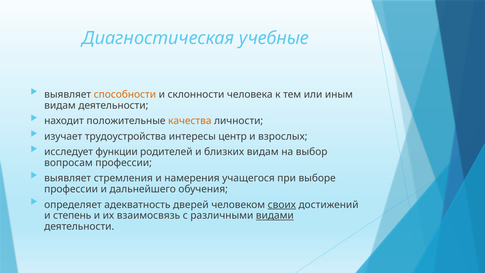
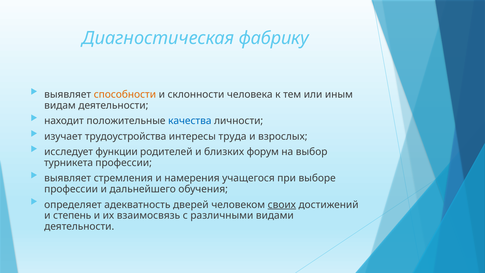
учебные: учебные -> фабрику (274, 38)
качества colour: orange -> blue (190, 121)
центр: центр -> труда (233, 136)
близких видам: видам -> форум (263, 152)
вопросам: вопросам -> турникета (69, 163)
видами underline: present -> none (275, 215)
